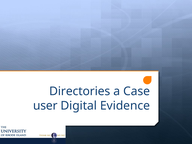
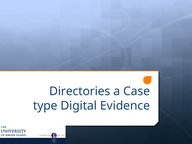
user: user -> type (45, 106)
